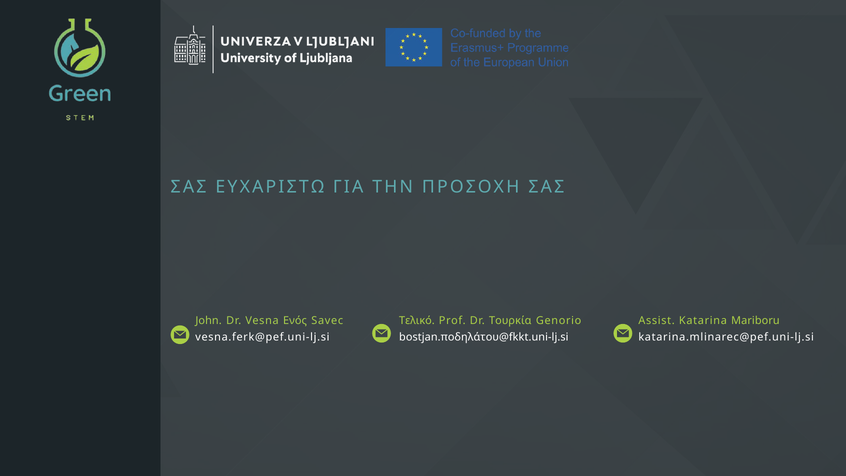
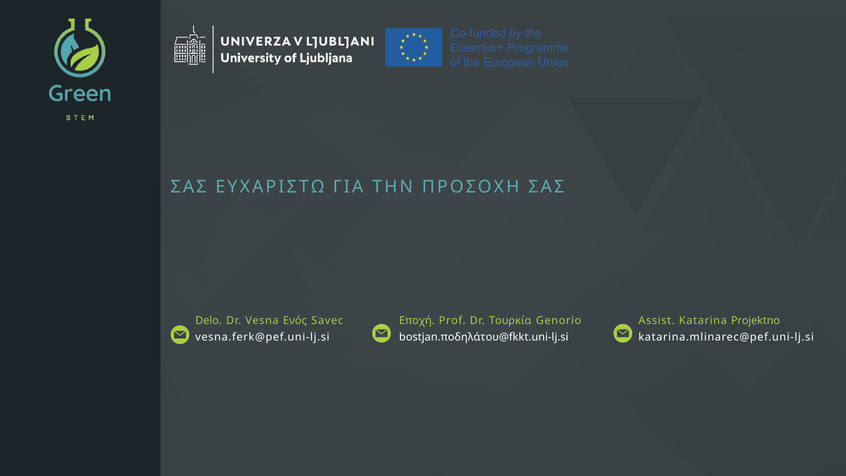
John: John -> Delo (209, 321)
Τελικό: Τελικό -> Εποχή (417, 321)
Mariboru: Mariboru -> Projektno (756, 321)
